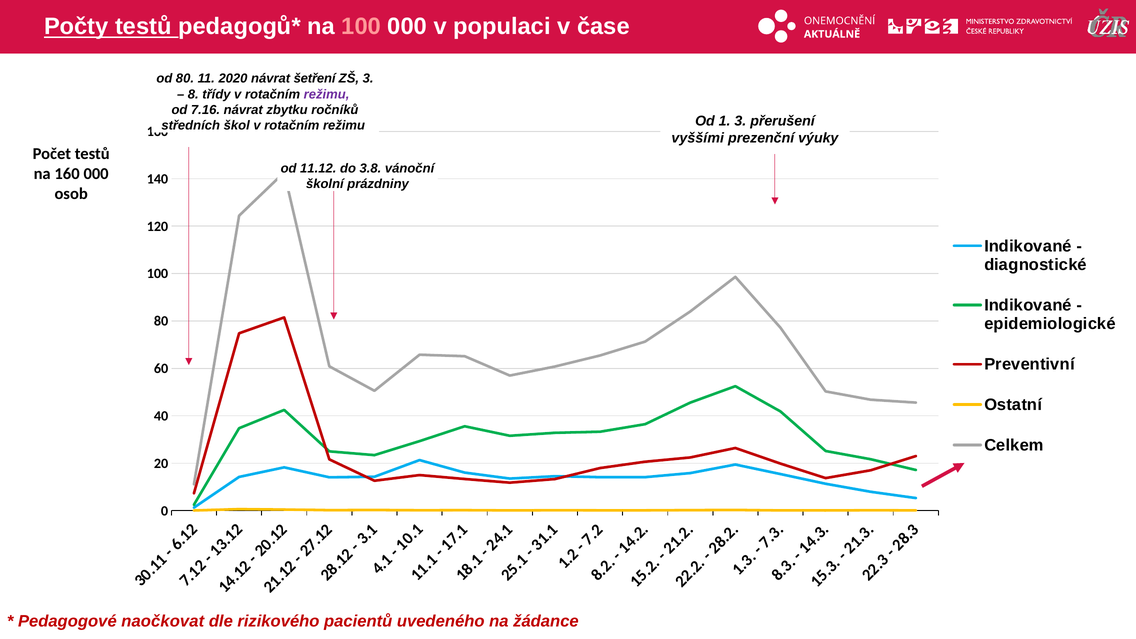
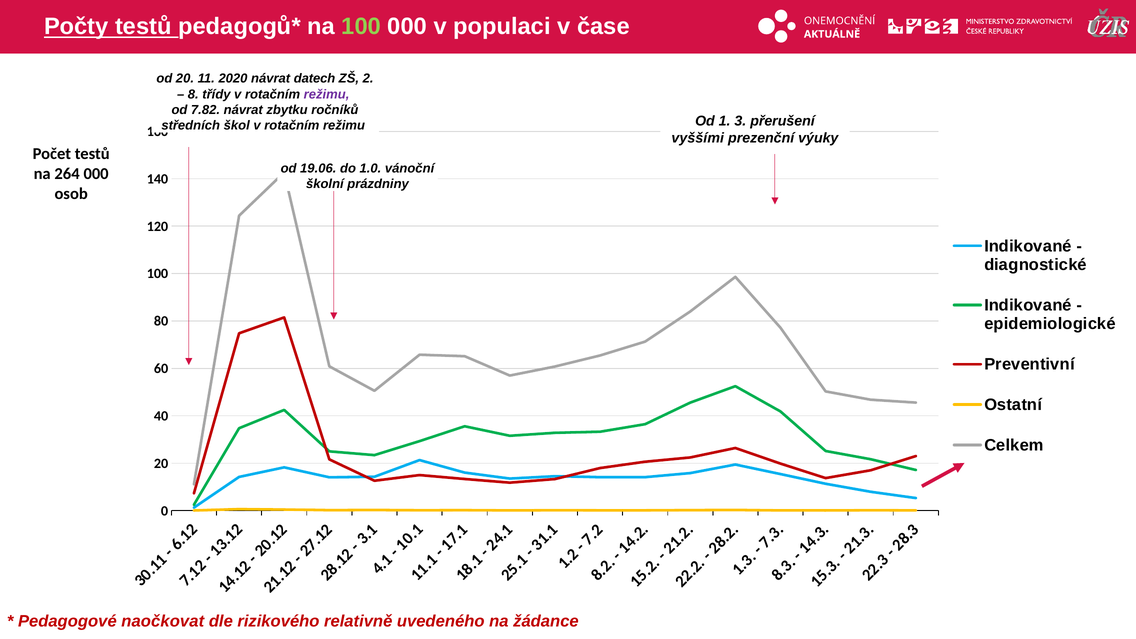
100 colour: pink -> light green (361, 27)
od 80: 80 -> 20 (185, 79)
šetření: šetření -> datech (315, 79)
ZŠ 3: 3 -> 2 (368, 79)
7.16: 7.16 -> 7.82 (206, 110)
11.12: 11.12 -> 19.06 (318, 168)
3.8: 3.8 -> 1.0 (370, 168)
na 160: 160 -> 264 (67, 174)
pacientů: pacientů -> relativně (358, 621)
